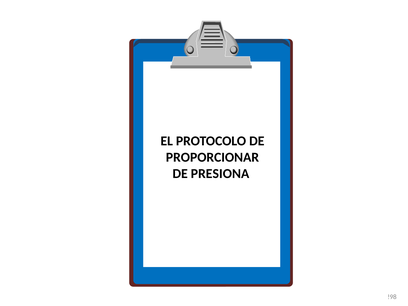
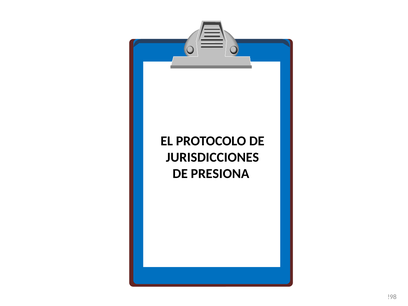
PROPORCIONAR: PROPORCIONAR -> JURISDICCIONES (212, 157)
